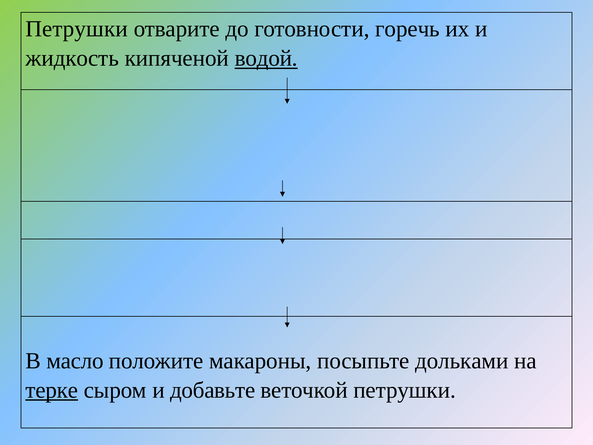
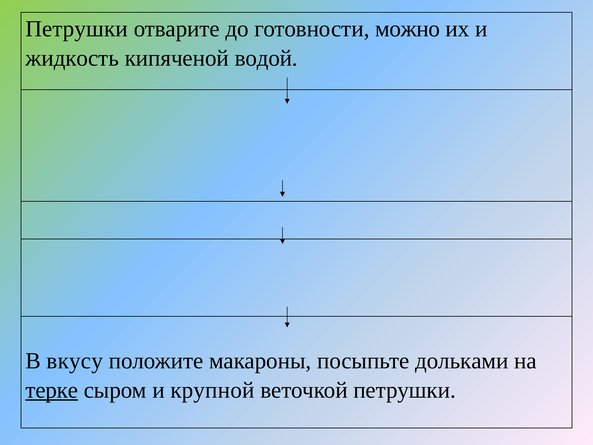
горечь: горечь -> можно (408, 29)
водой underline: present -> none (266, 58)
масло: масло -> вкусу (75, 361)
добавьте: добавьте -> крупной (212, 390)
